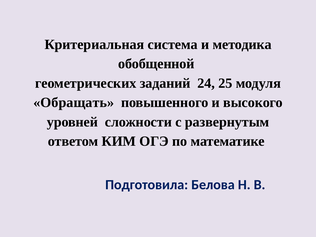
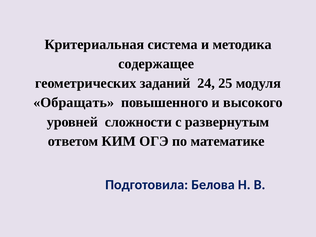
обобщенной: обобщенной -> содержащее (156, 64)
